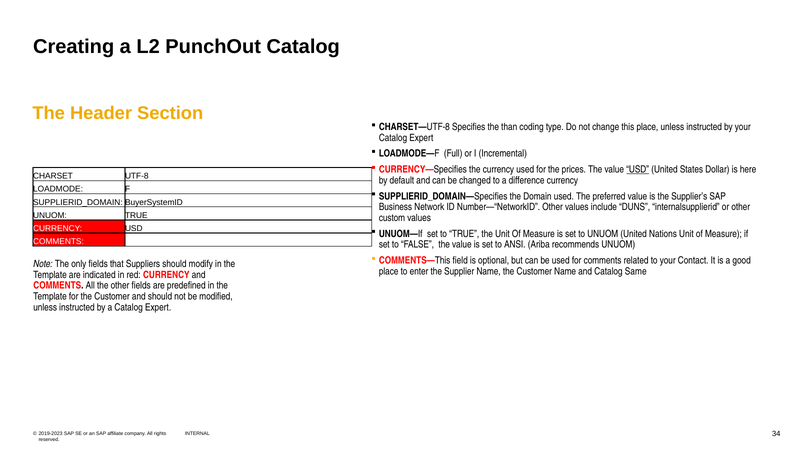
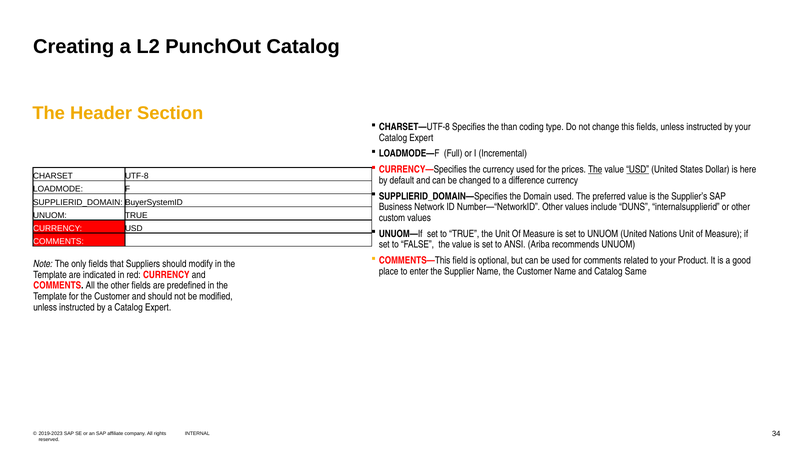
this place: place -> fields (647, 127)
The underline: none -> present (595, 170)
Contact: Contact -> Product (693, 261)
